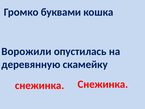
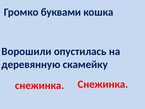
Ворожили: Ворожили -> Ворошили (26, 51)
